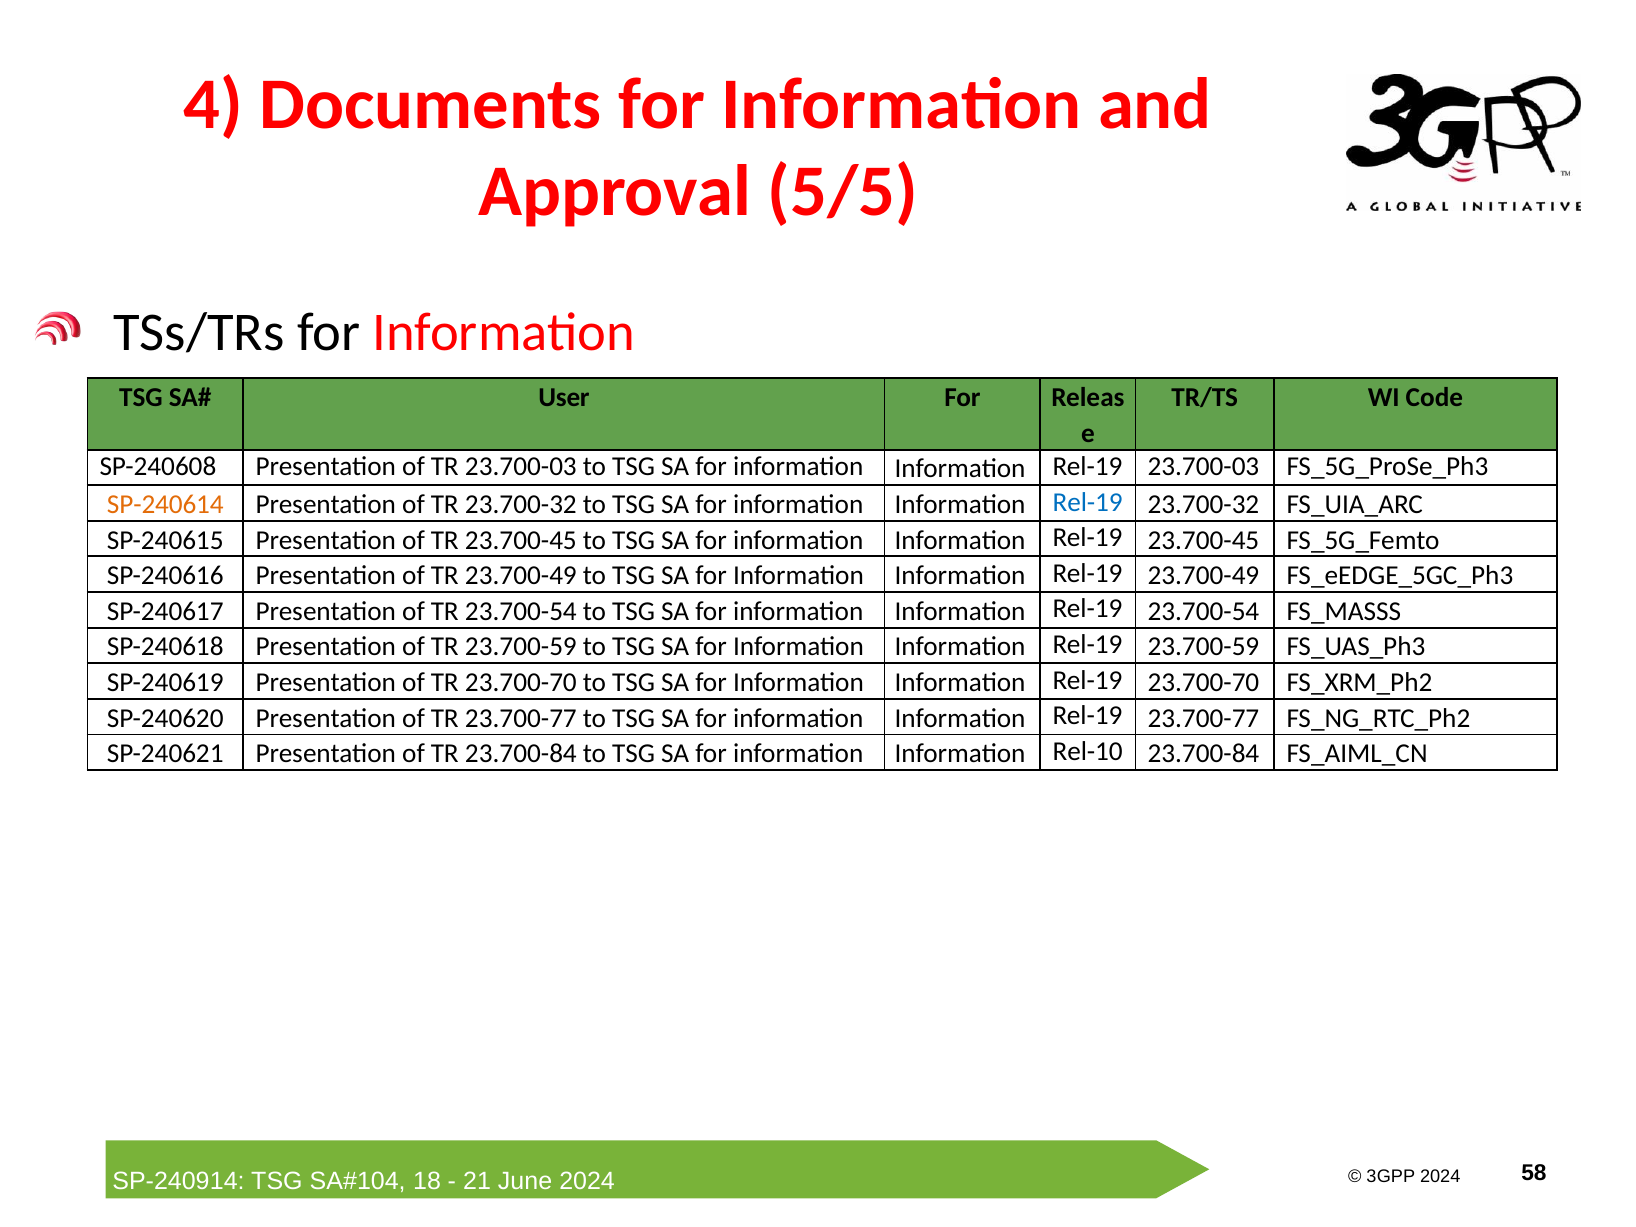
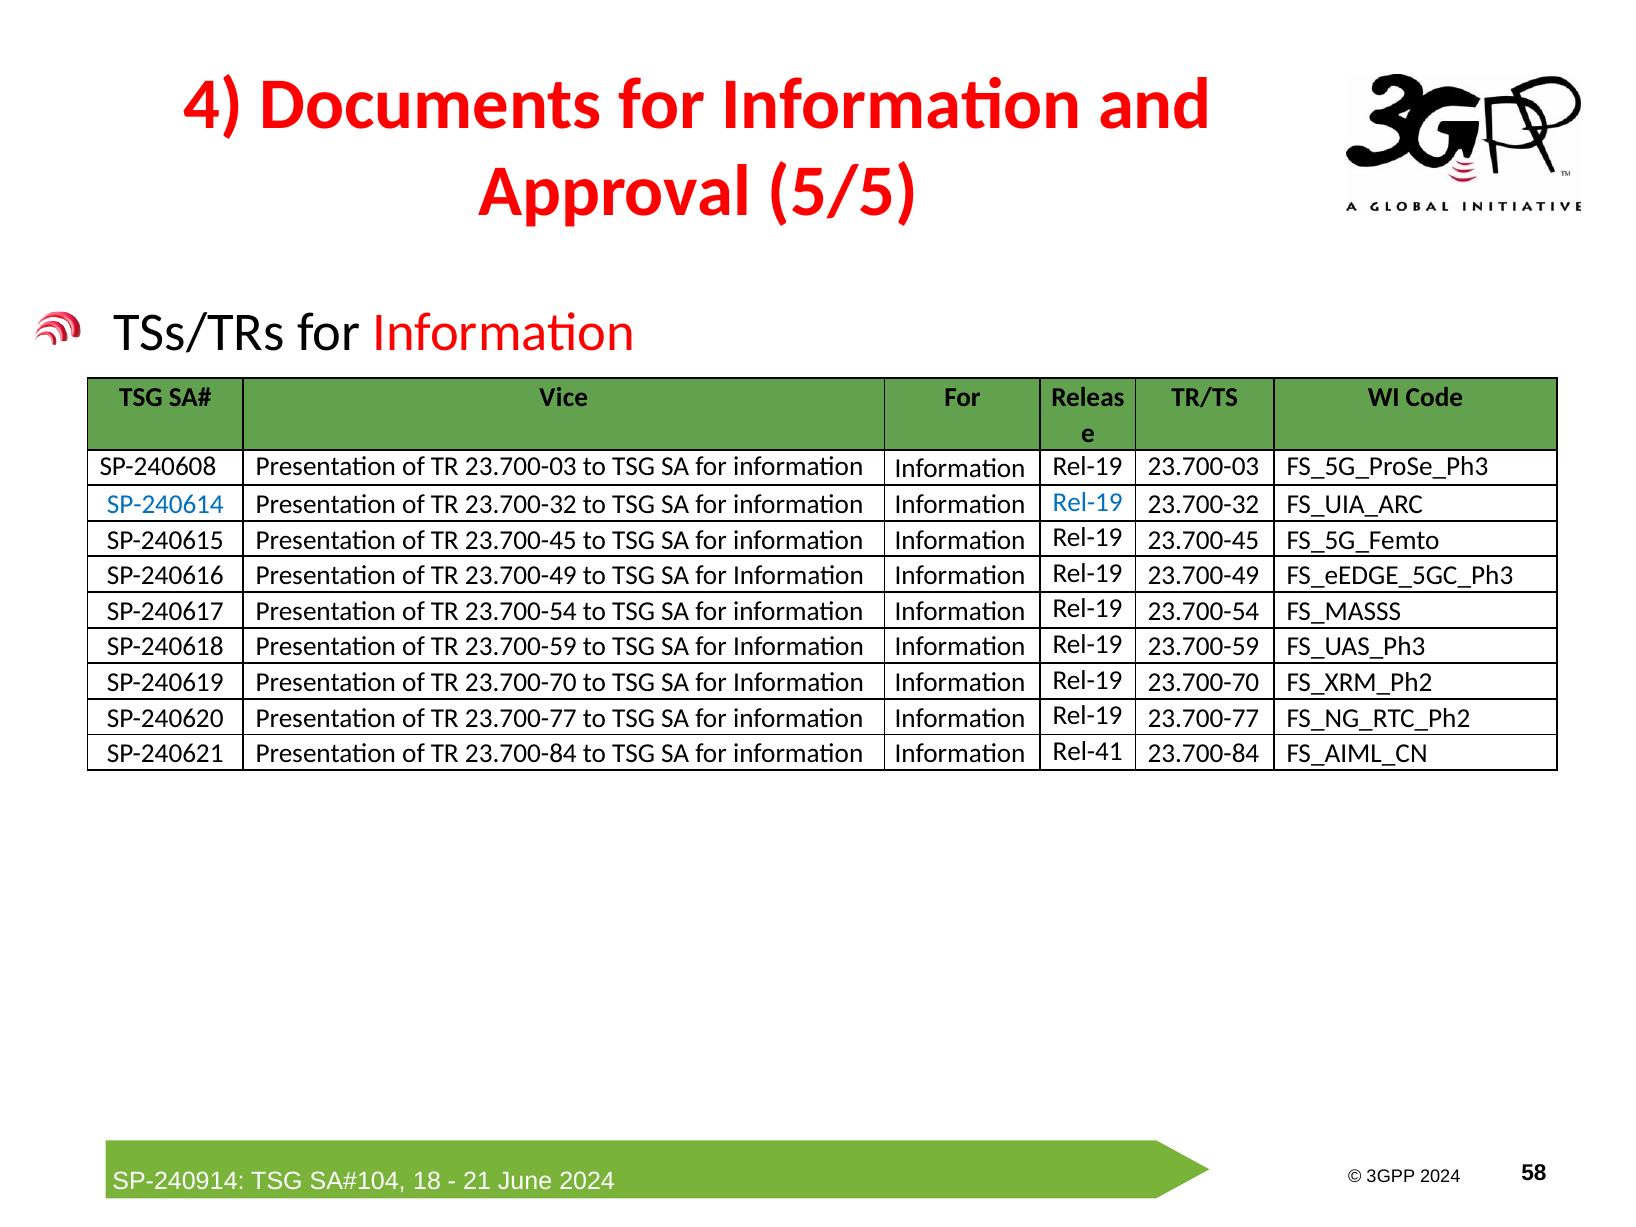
User: User -> Vice (564, 398)
SP-240614 colour: orange -> blue (165, 504)
Rel-10: Rel-10 -> Rel-41 (1088, 751)
